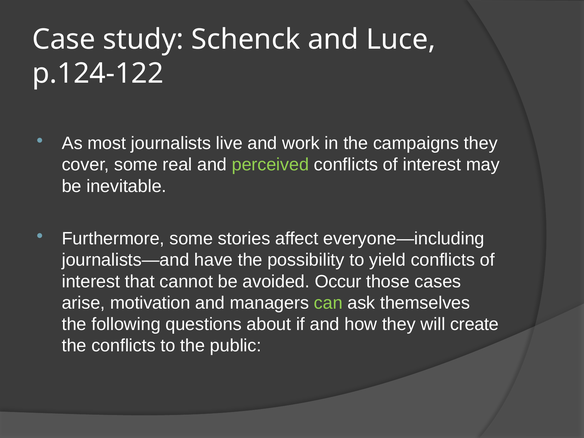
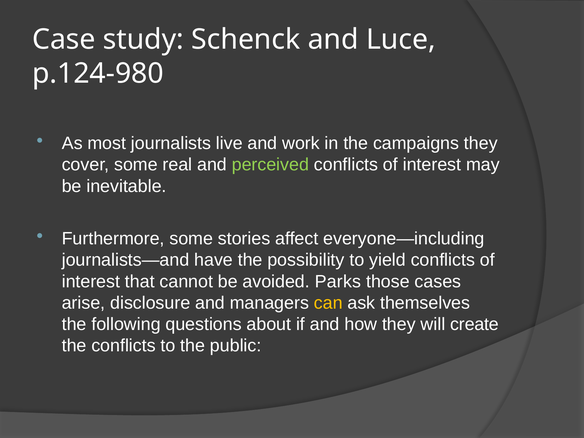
p.124-122: p.124-122 -> p.124-980 (98, 73)
Occur: Occur -> Parks (338, 281)
motivation: motivation -> disclosure (150, 303)
can colour: light green -> yellow (328, 303)
